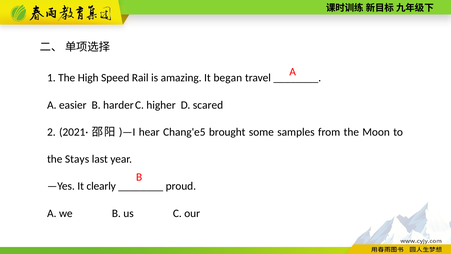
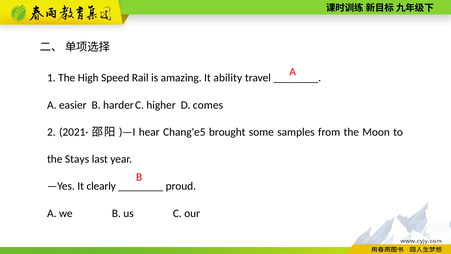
began: began -> ability (228, 78)
scared: scared -> comes (208, 105)
